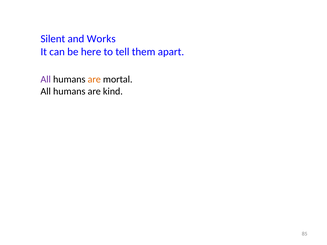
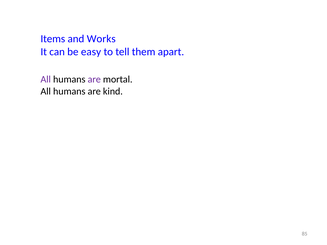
Silent: Silent -> Items (53, 39)
here: here -> easy (91, 52)
are colour: orange -> purple (94, 79)
